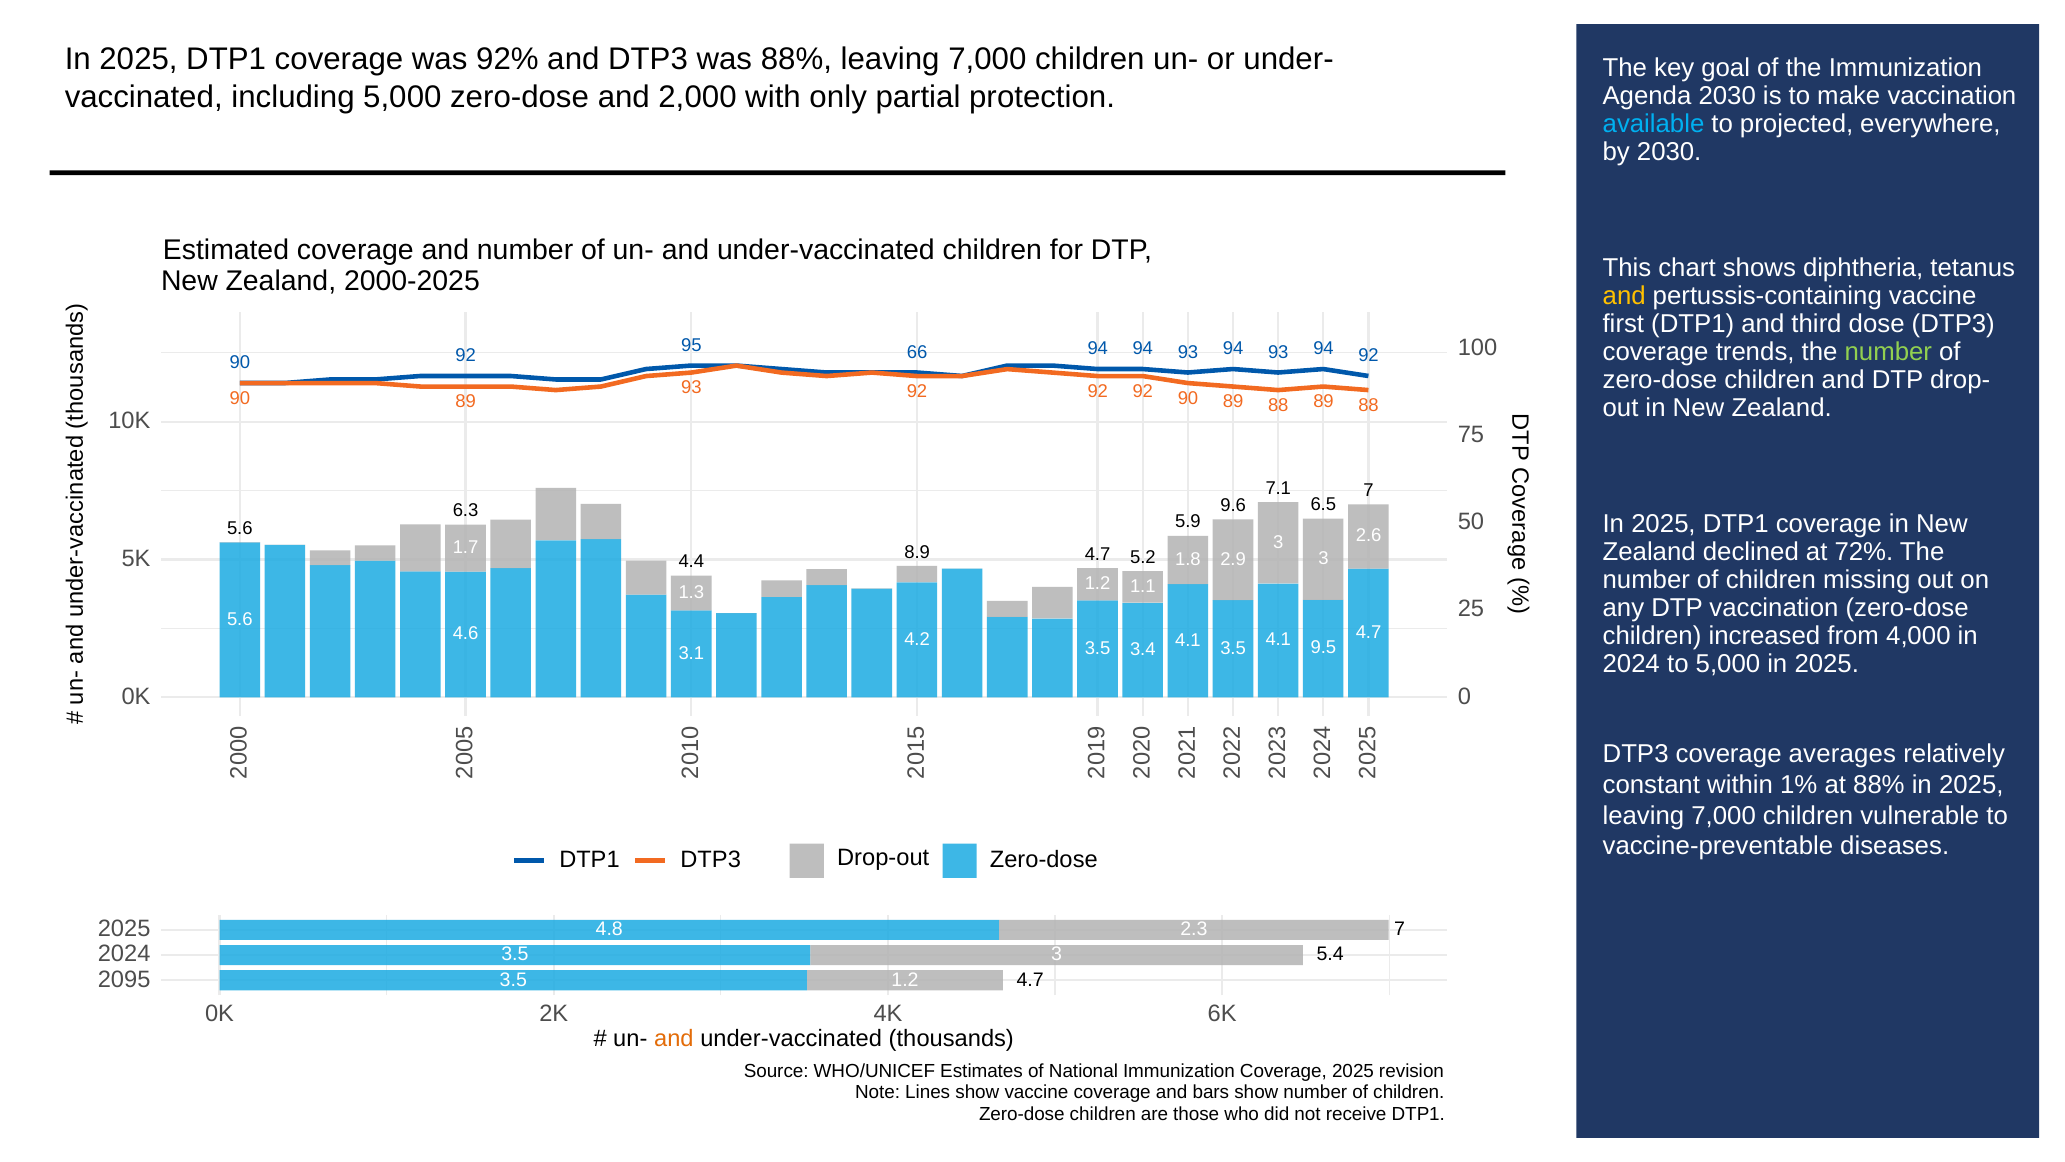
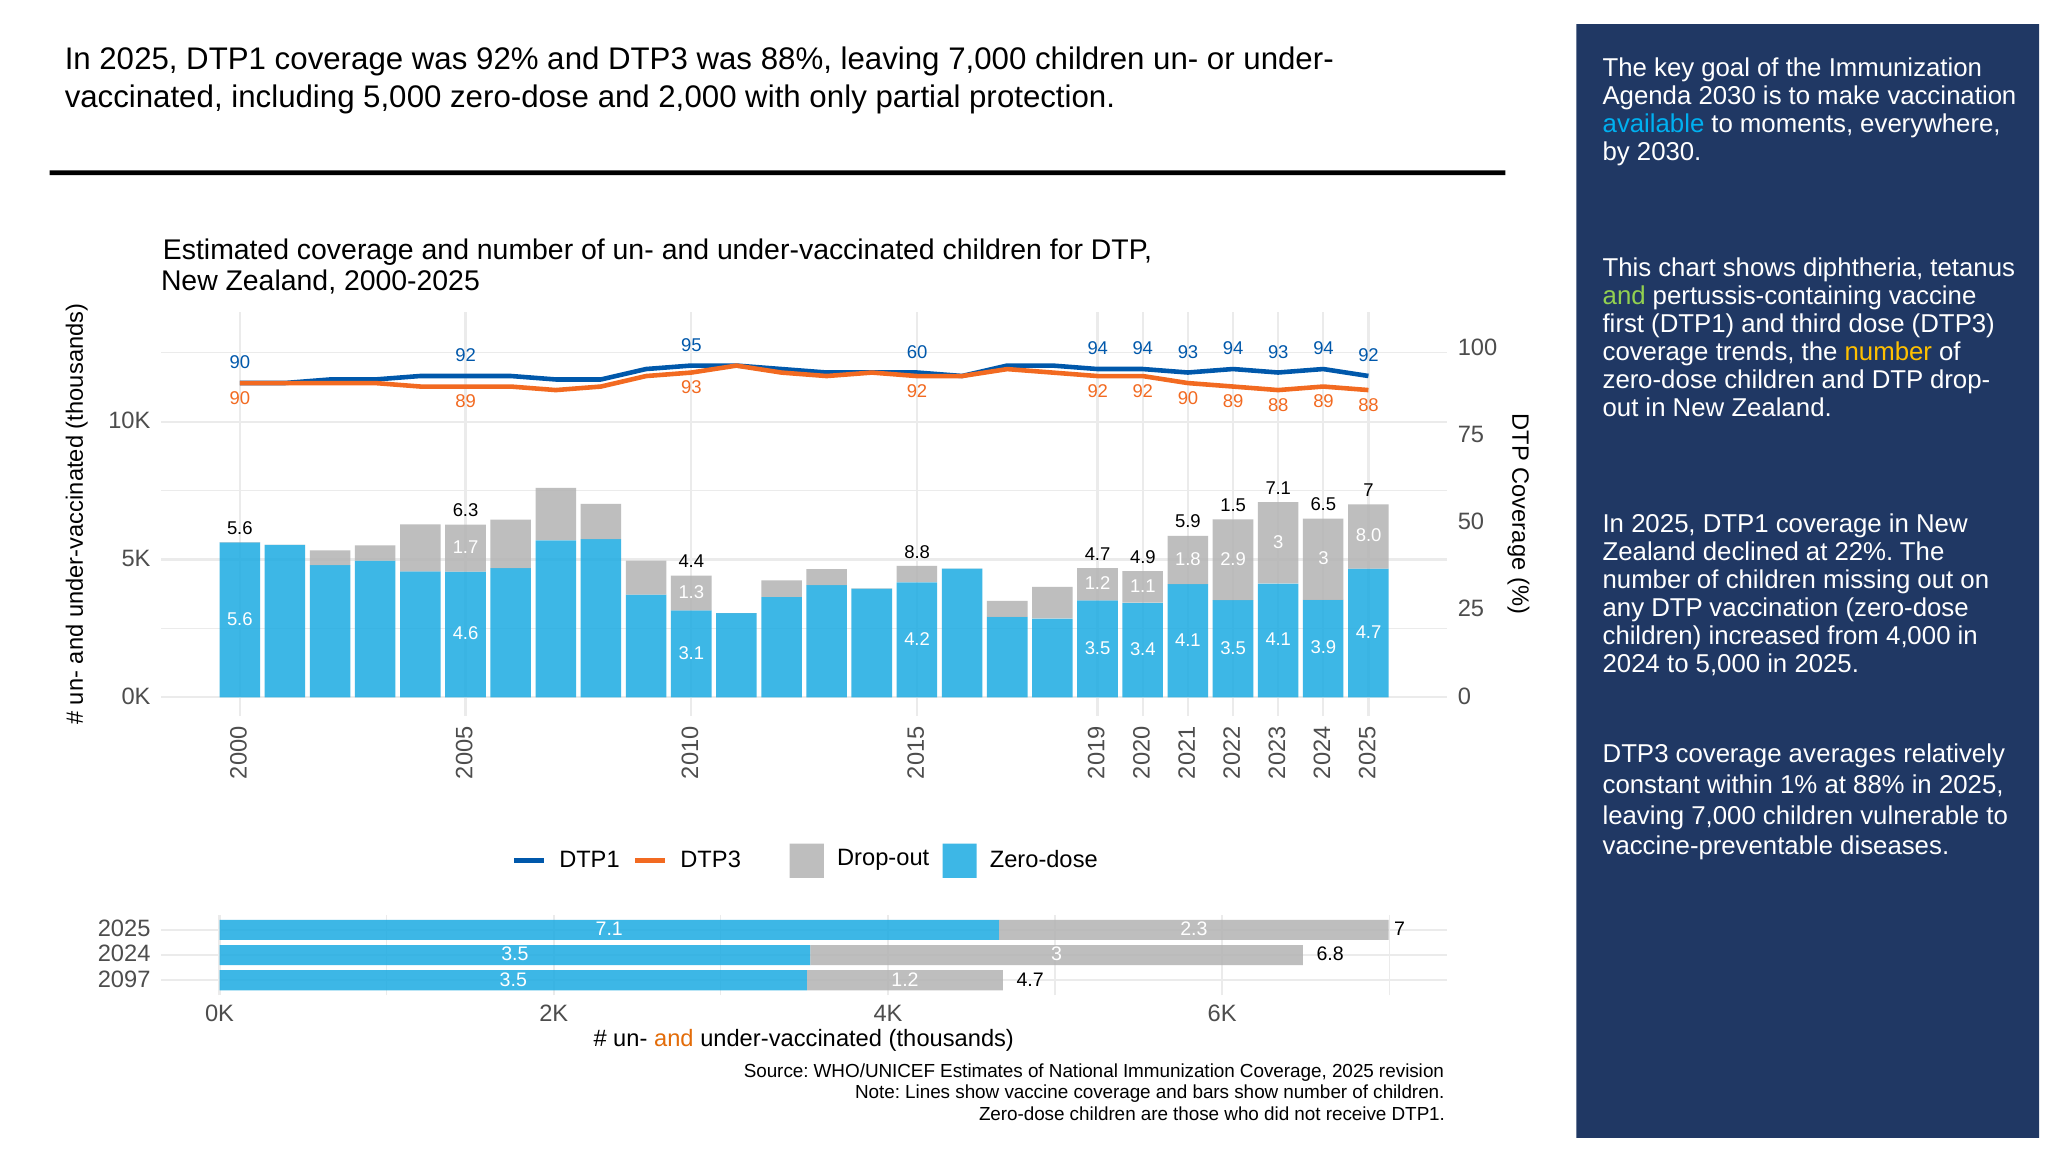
projected: projected -> moments (1797, 124)
and colour: yellow -> light green (1624, 296)
66: 66 -> 60 (917, 352)
number colour: light green -> yellow (1888, 352)
9.6: 9.6 -> 1.5 (1233, 505)
2.6: 2.6 -> 8.0 (1369, 536)
72%: 72% -> 22% (1864, 552)
8.9: 8.9 -> 8.8 (917, 552)
5.2: 5.2 -> 4.9 (1143, 557)
9.5: 9.5 -> 3.9 (1323, 648)
4.8: 4.8 -> 7.1 (609, 929)
5.4: 5.4 -> 6.8 (1330, 954)
2095: 2095 -> 2097 (124, 979)
